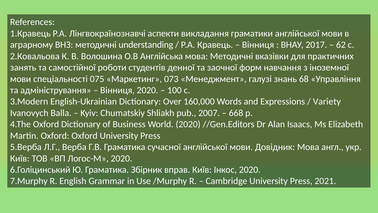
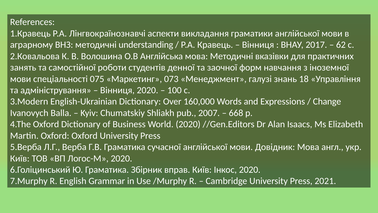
68: 68 -> 18 (304, 79)
Variety: Variety -> Change (327, 101)
